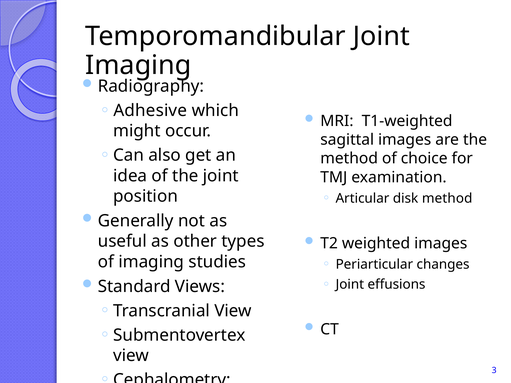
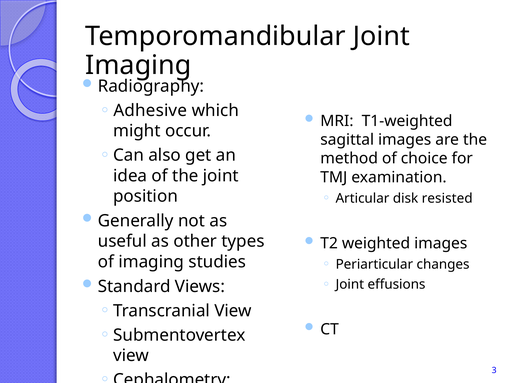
disk method: method -> resisted (447, 199)
